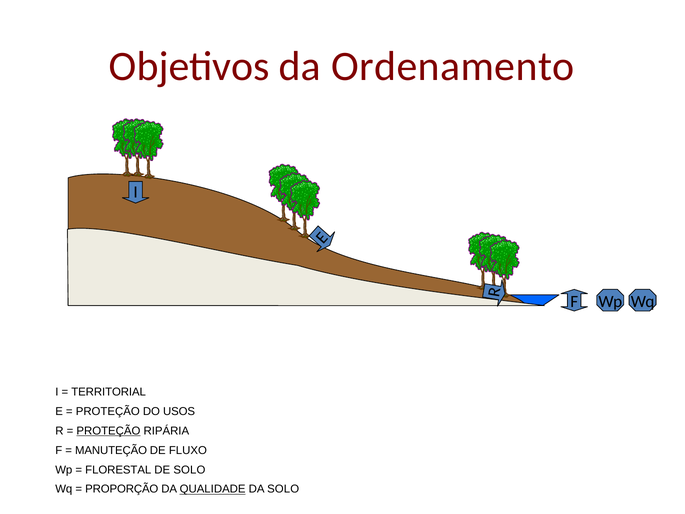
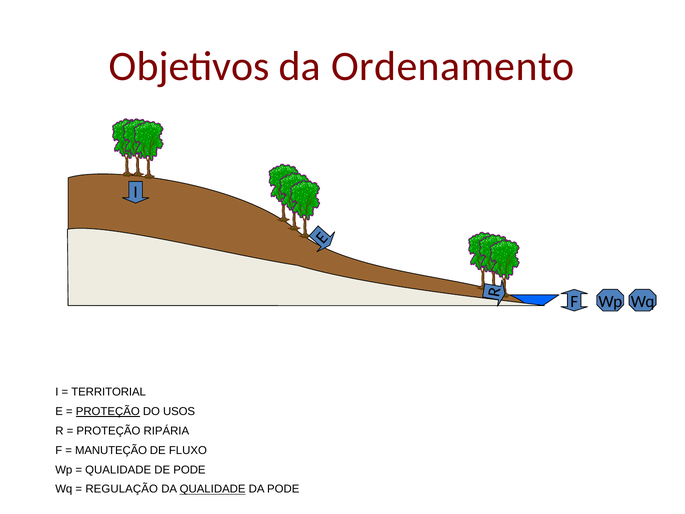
PROTEÇÃO underline: none -> present (108, 411)
PROTEÇÃO underline: present -> none (108, 431)
FLORESTAL: FLORESTAL -> QUALIDADE (118, 470)
DE SOLO: SOLO -> PODE (189, 470)
PROPORÇÃO: PROPORÇÃO -> REGULAÇÃO (122, 489)
DA SOLO: SOLO -> PODE (283, 489)
